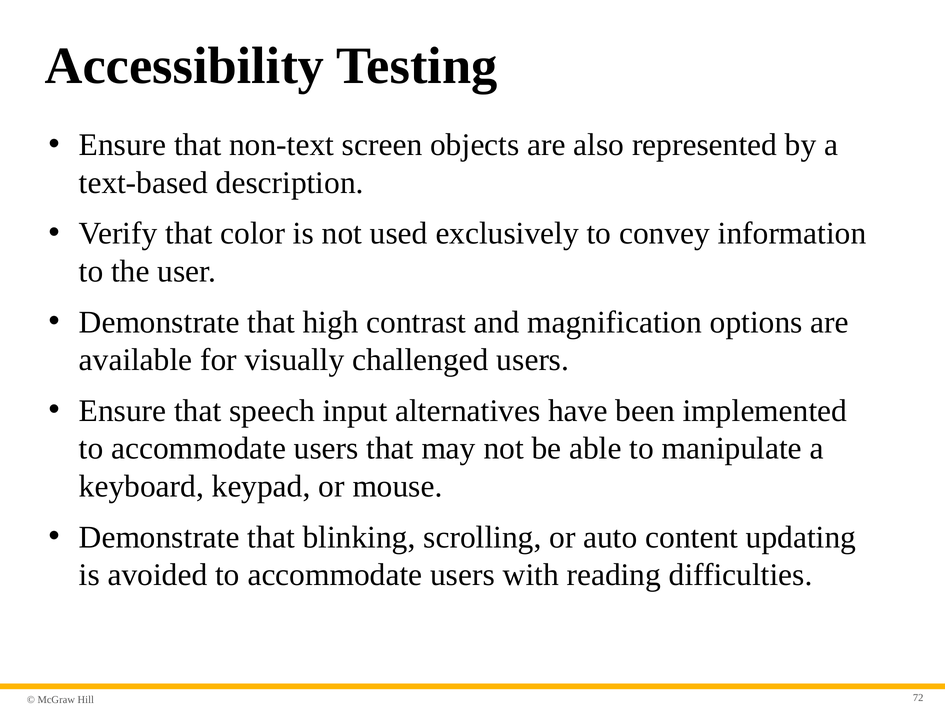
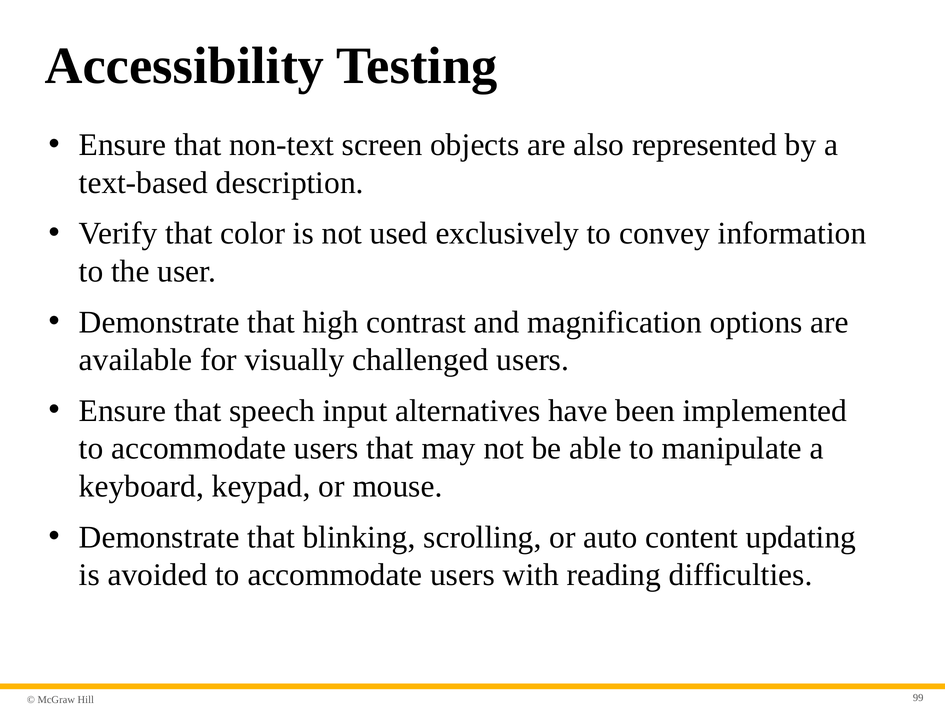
72: 72 -> 99 (918, 699)
